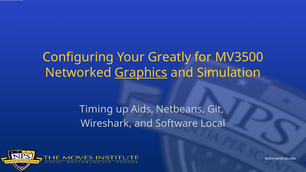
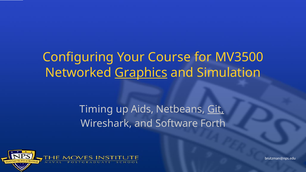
Greatly: Greatly -> Course (169, 57)
Git underline: none -> present (216, 109)
Local: Local -> Forth (213, 124)
